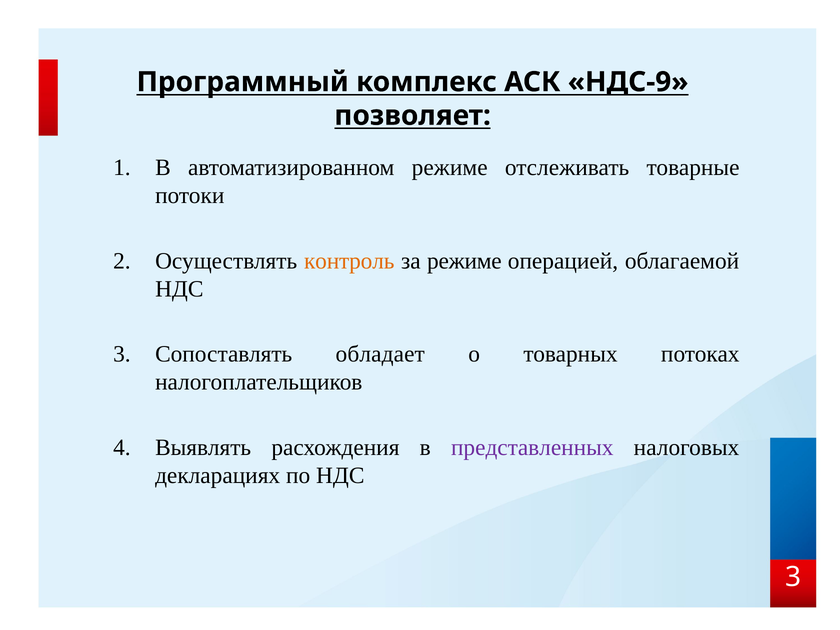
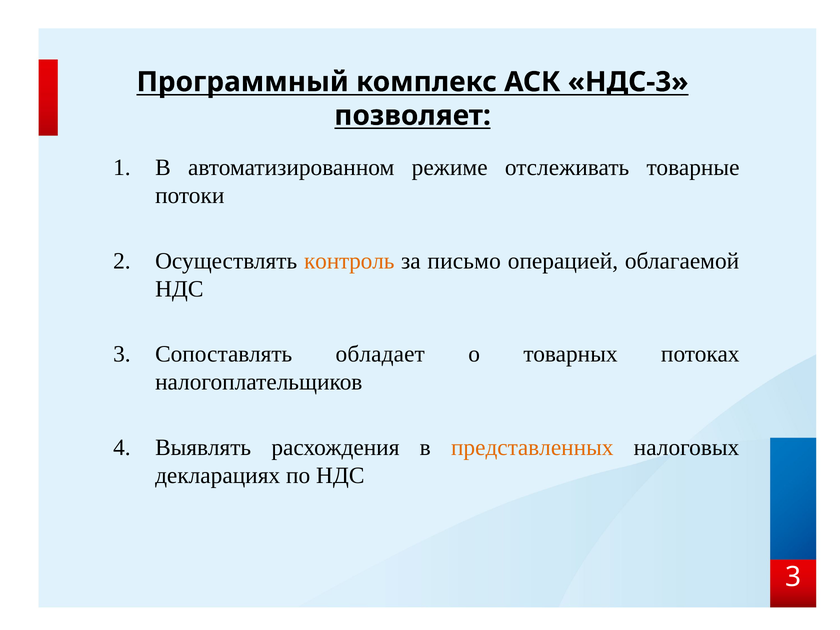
НДС-9: НДС-9 -> НДС-3 (628, 82)
за режиме: режиме -> письмо (464, 261)
представленных colour: purple -> orange (532, 448)
